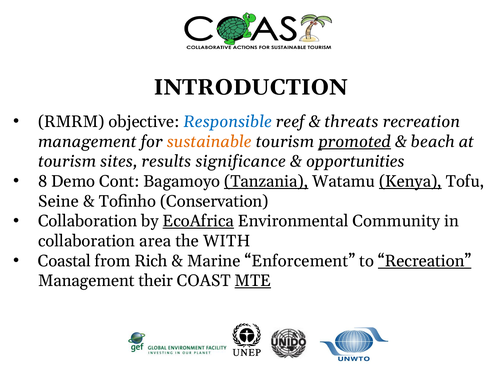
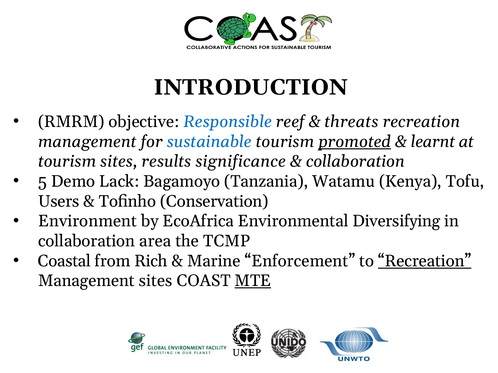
sustainable colour: orange -> blue (209, 142)
beach: beach -> learnt (433, 142)
opportunities: opportunities -> collaboration (355, 162)
8: 8 -> 5 (43, 182)
Cont: Cont -> Lack (119, 182)
Tanzania underline: present -> none (266, 182)
Kenya underline: present -> none (410, 182)
Seine: Seine -> Users (59, 202)
Collaboration: Collaboration -> Environment (88, 221)
EcoAfrica underline: present -> none (198, 221)
Community: Community -> Diversifying (396, 221)
WITH: WITH -> TCMP (227, 241)
Management their: their -> sites (156, 281)
